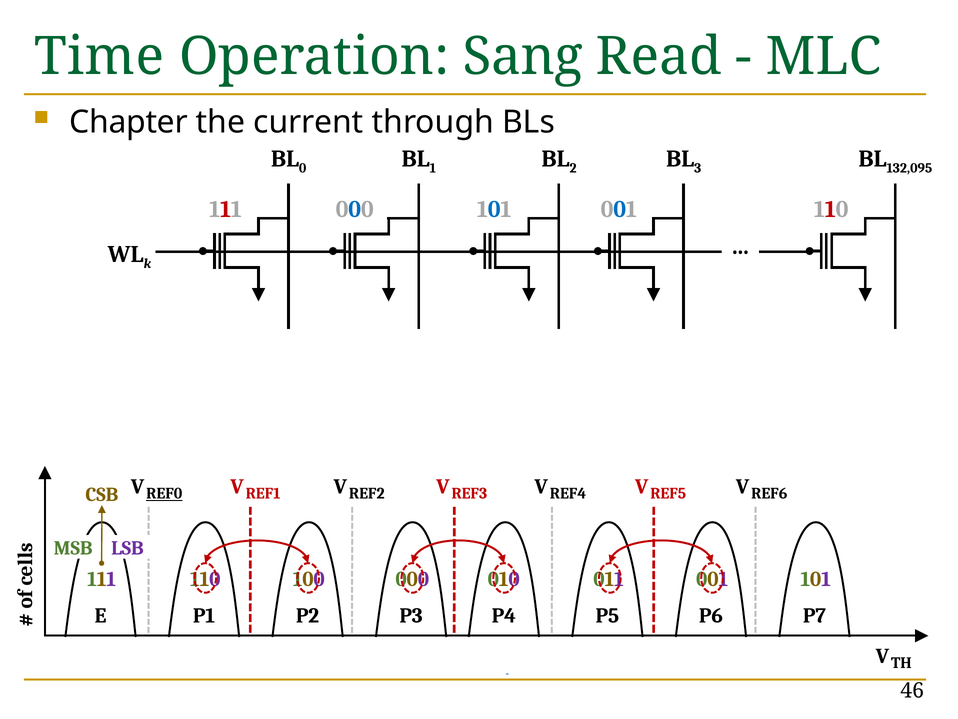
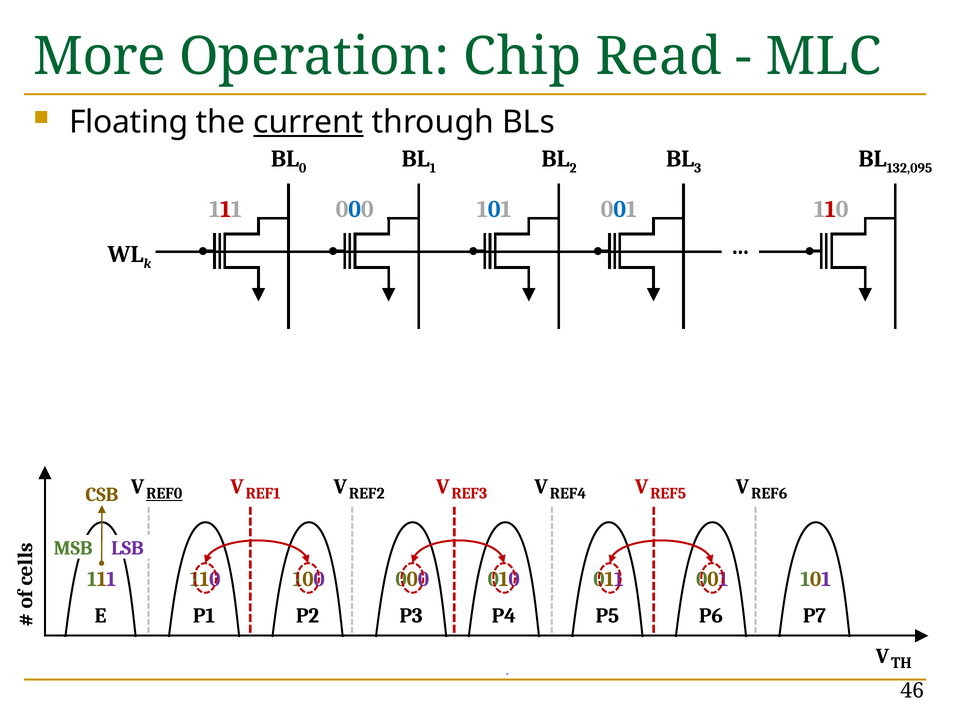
Time: Time -> More (100, 56)
Sang: Sang -> Chip (522, 56)
Chapter: Chapter -> Floating (129, 122)
current underline: none -> present (308, 122)
